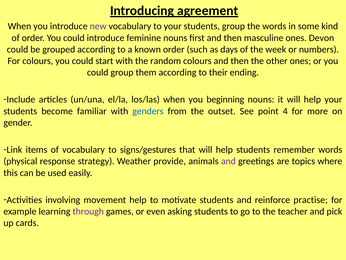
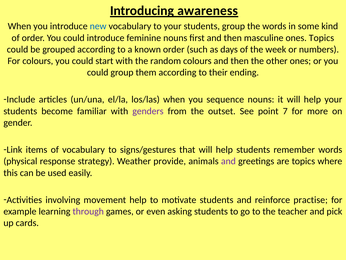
agreement: agreement -> awareness (208, 11)
new colour: purple -> blue (98, 26)
ones Devon: Devon -> Topics (321, 38)
beginning: beginning -> sequence (225, 99)
genders colour: blue -> purple (148, 111)
4: 4 -> 7 (285, 111)
